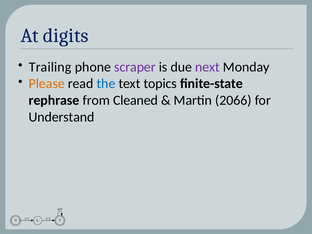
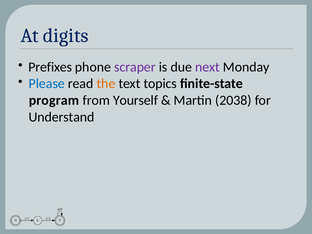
Trailing: Trailing -> Prefixes (50, 67)
Please colour: orange -> blue (47, 84)
the colour: blue -> orange (106, 84)
rephrase: rephrase -> program (54, 100)
Cleaned: Cleaned -> Yourself (136, 100)
2066: 2066 -> 2038 (233, 100)
